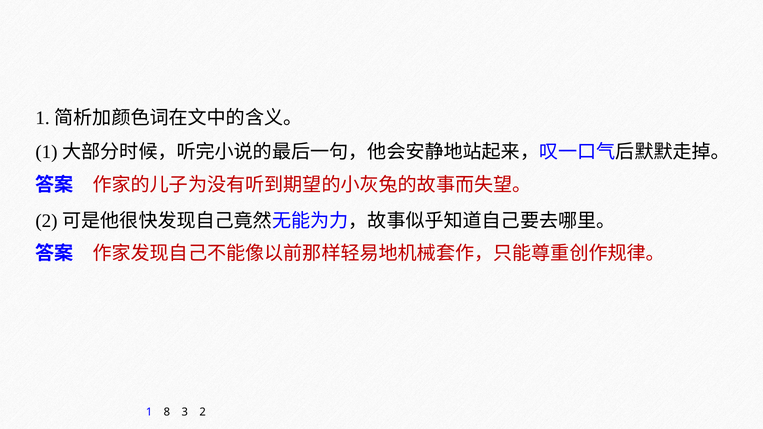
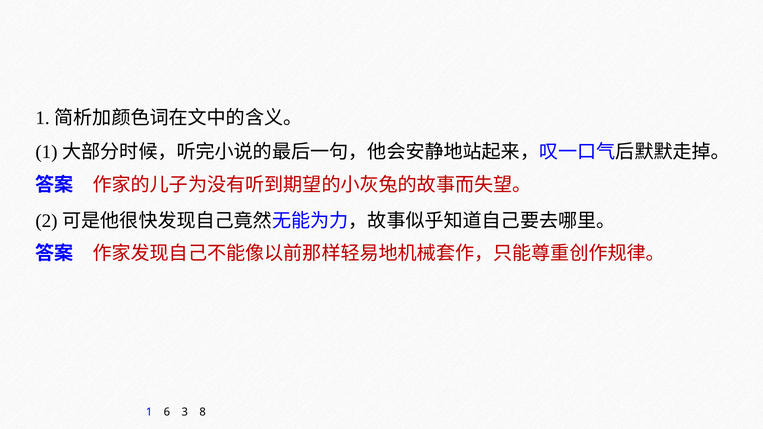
8: 8 -> 6 (167, 413)
2: 2 -> 8 (203, 413)
